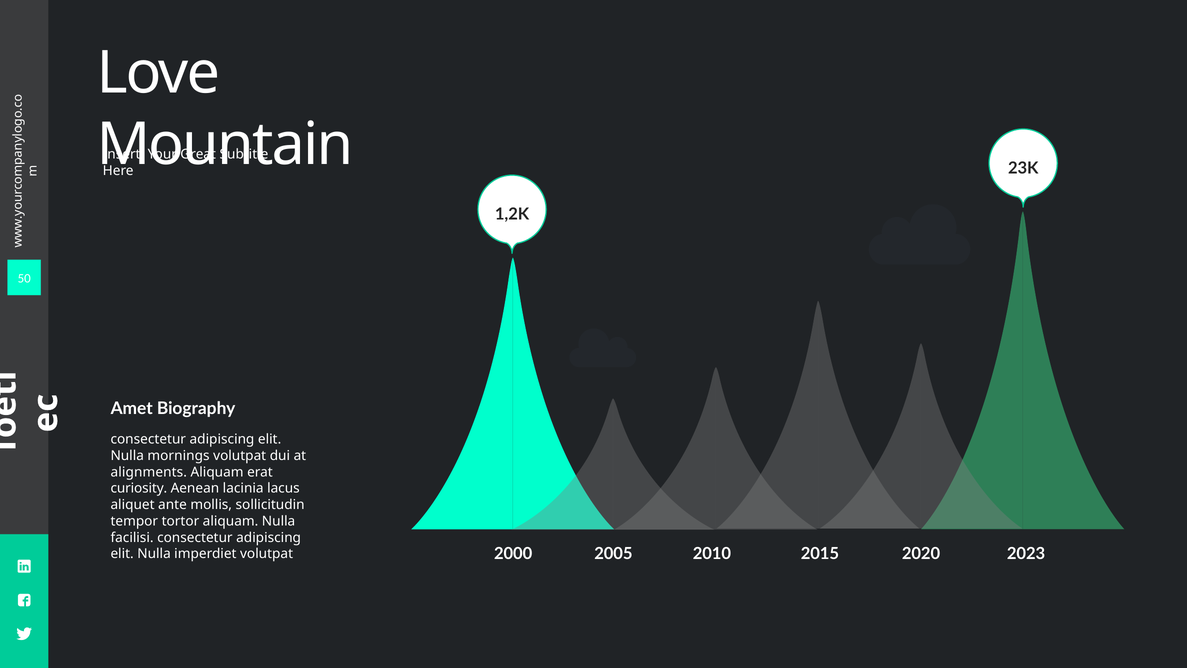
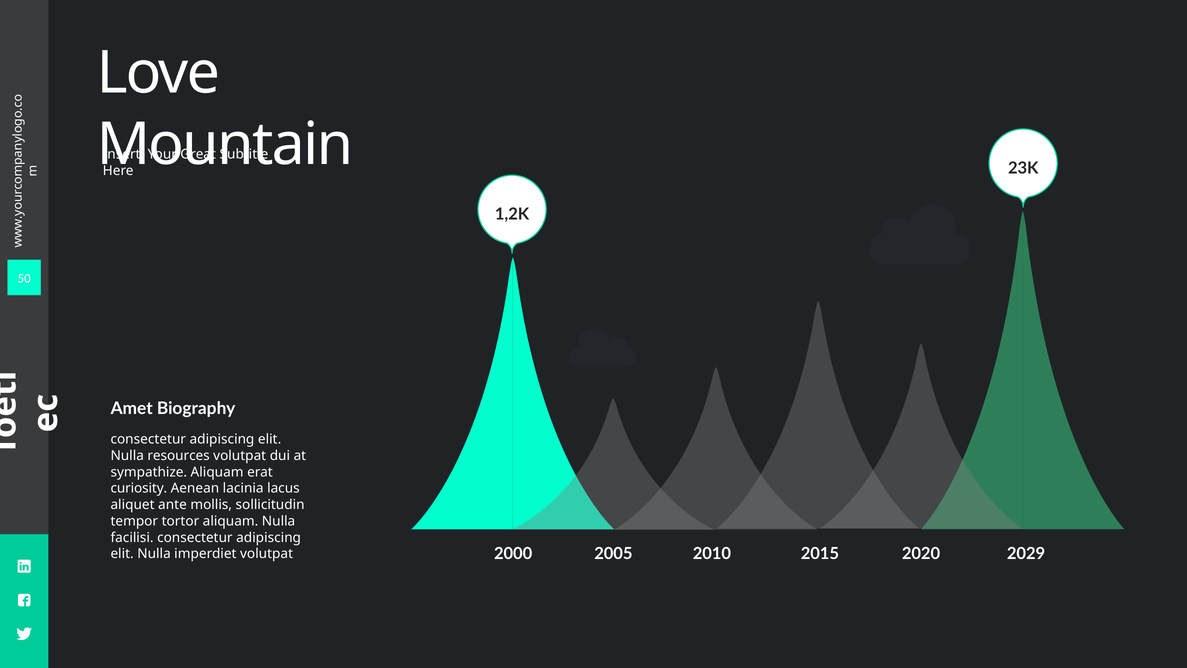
mornings: mornings -> resources (179, 456)
alignments: alignments -> sympathize (149, 472)
2023: 2023 -> 2029 (1026, 554)
